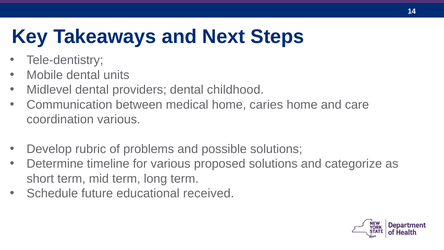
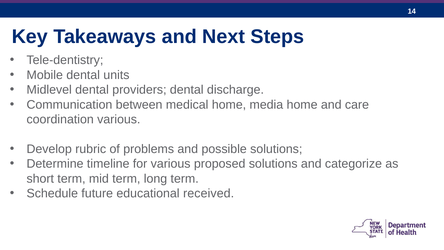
childhood: childhood -> discharge (235, 90)
caries: caries -> media (266, 105)
